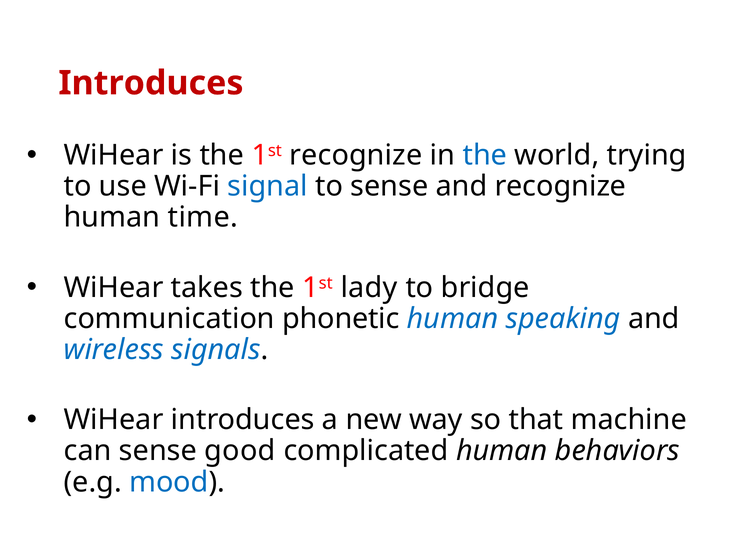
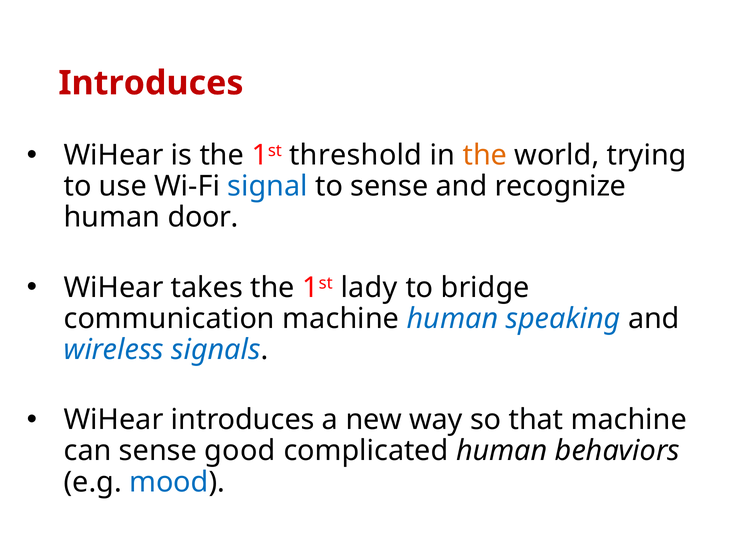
1st recognize: recognize -> threshold (356, 155)
the colour: blue -> orange (485, 155)
time: time -> door (203, 217)
communication phonetic: phonetic -> machine (341, 318)
